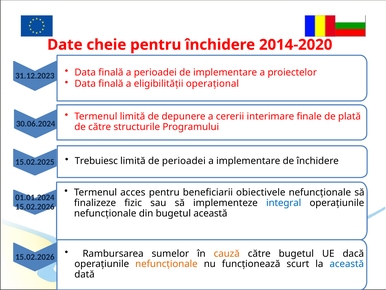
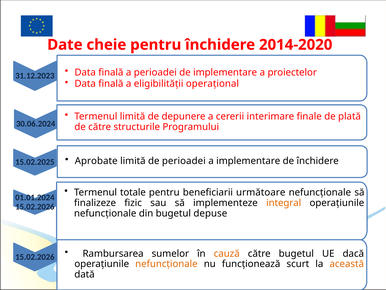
Trebuiesc: Trebuiesc -> Aprobate (96, 161)
acces: acces -> totale (133, 192)
obiectivele: obiectivele -> următoare (261, 192)
integral colour: blue -> orange (284, 203)
bugetul această: această -> depuse (210, 213)
această colour: blue -> orange (347, 264)
